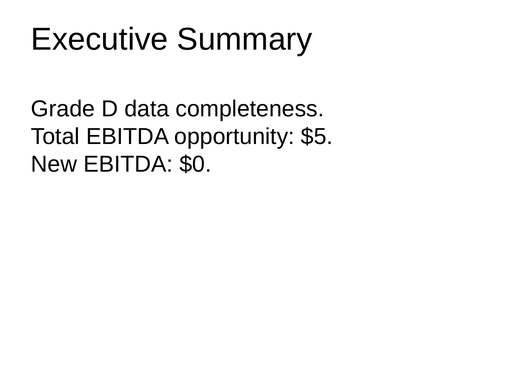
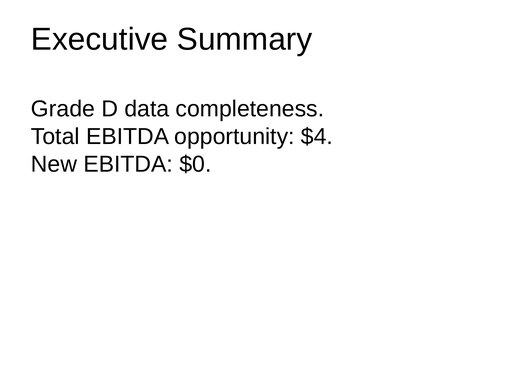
$5: $5 -> $4 (317, 136)
